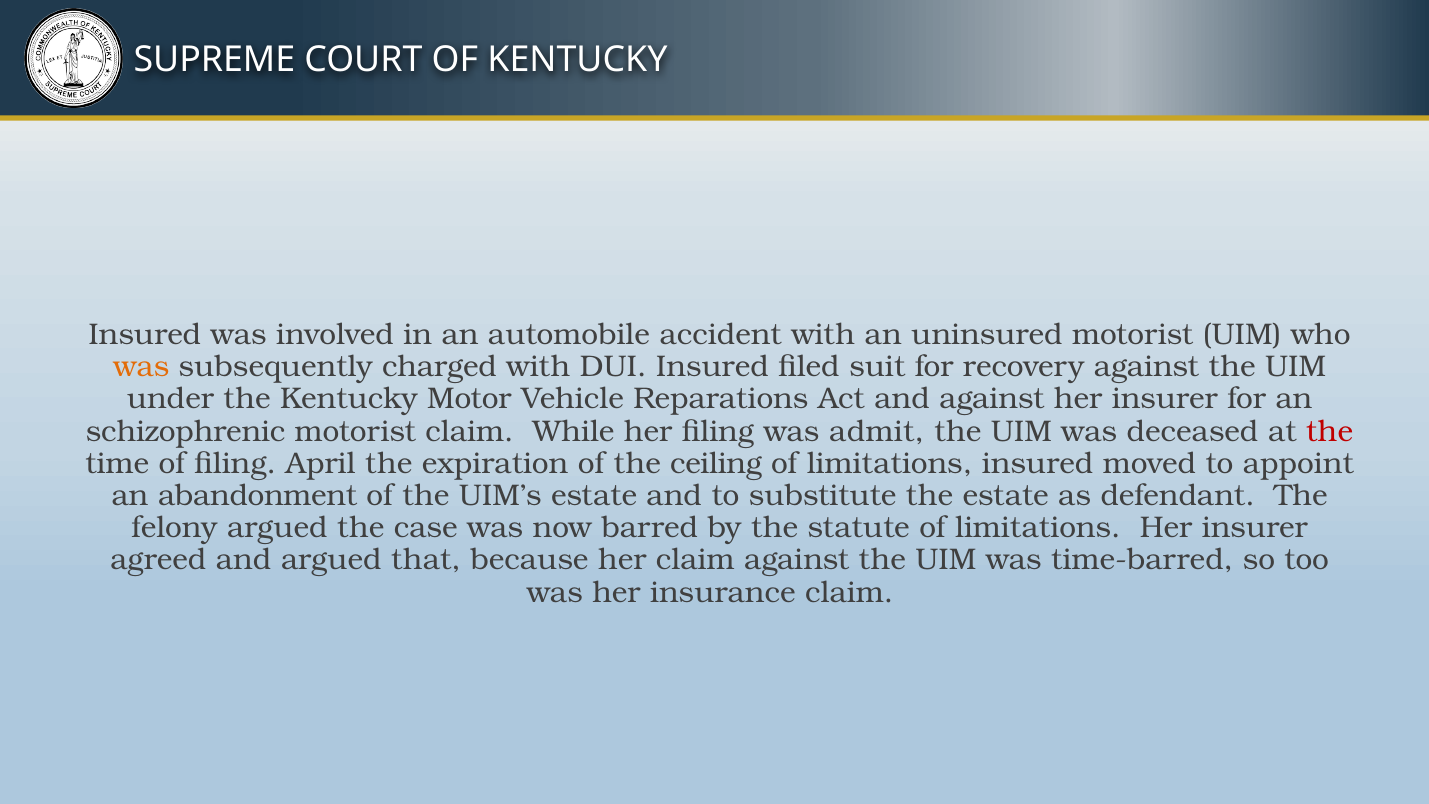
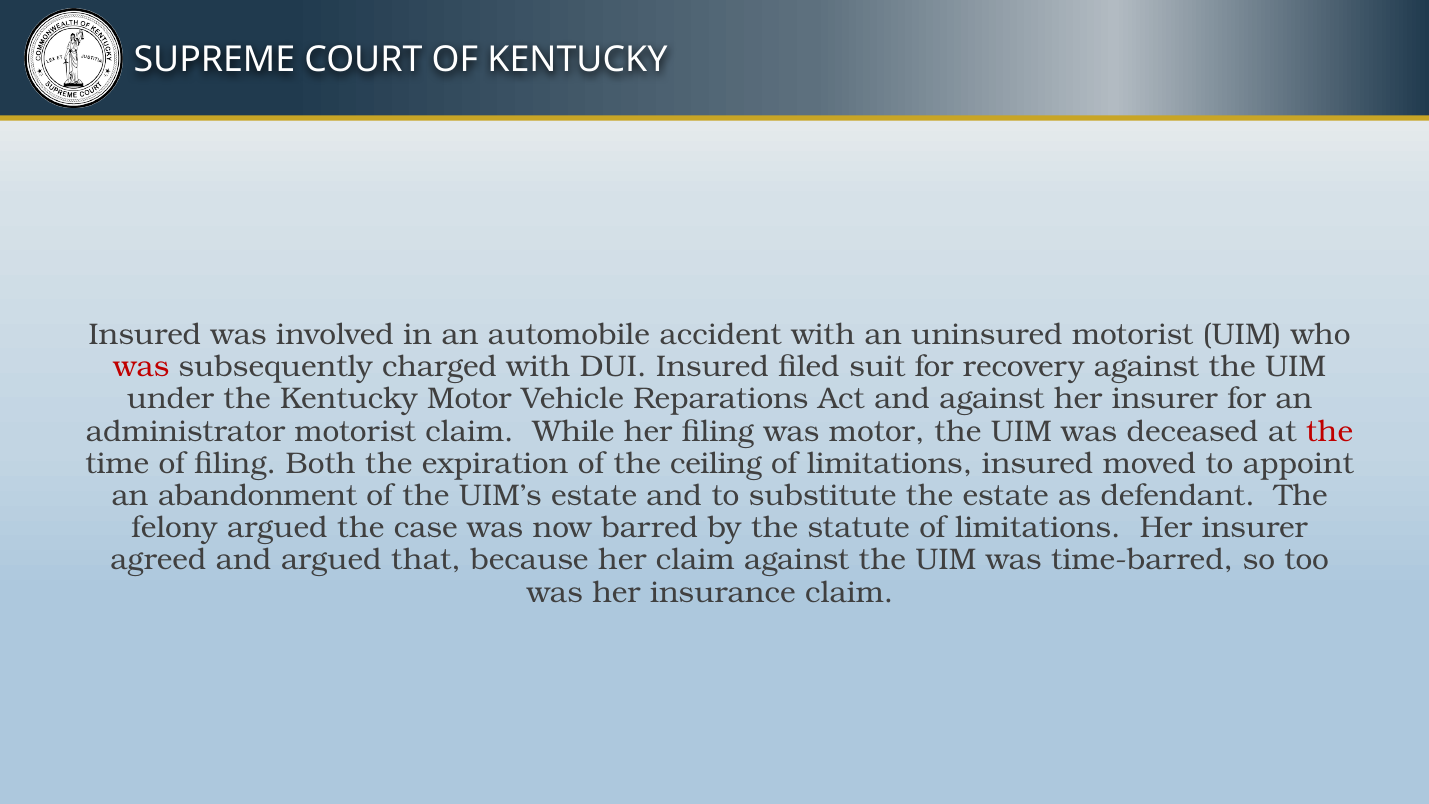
was colour: orange -> red (141, 367)
schizophrenic: schizophrenic -> administrator (186, 431)
was admit: admit -> motor (877, 431)
April: April -> Both (321, 463)
